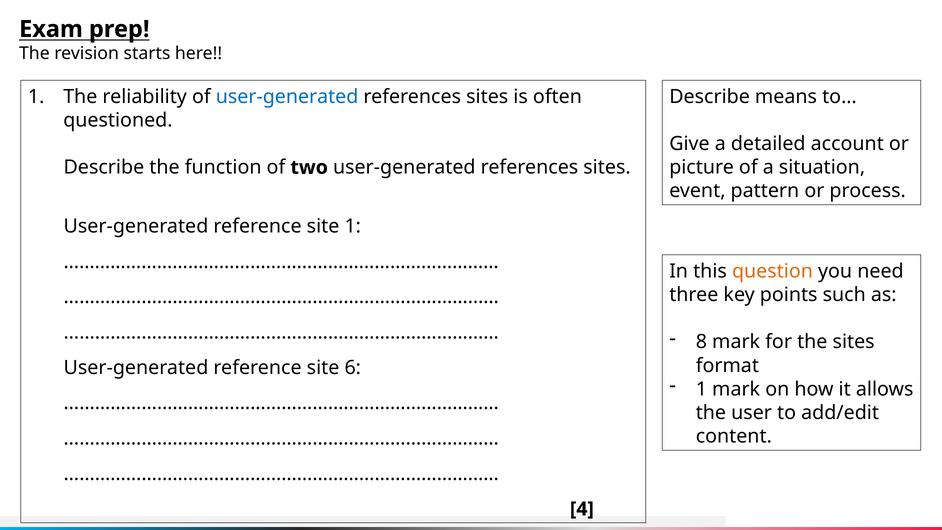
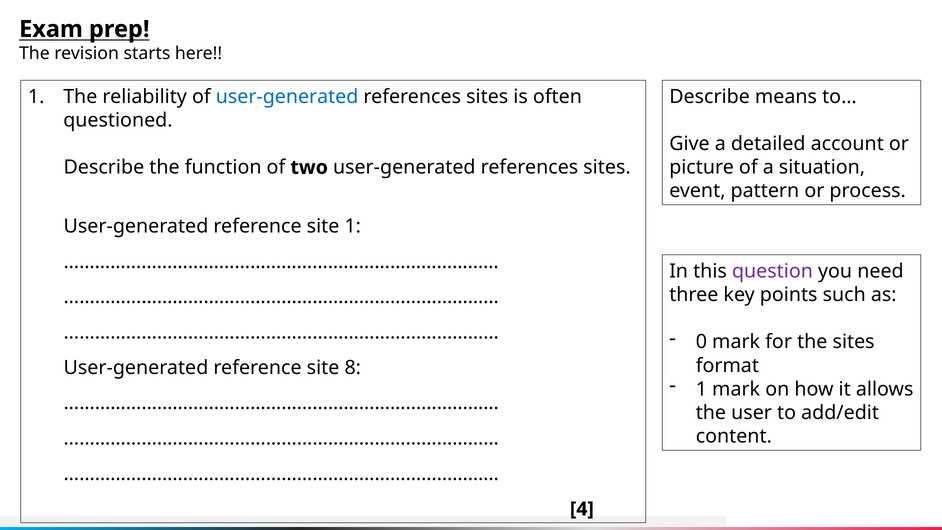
question colour: orange -> purple (772, 271)
8: 8 -> 0 (701, 342)
6: 6 -> 8 (353, 368)
